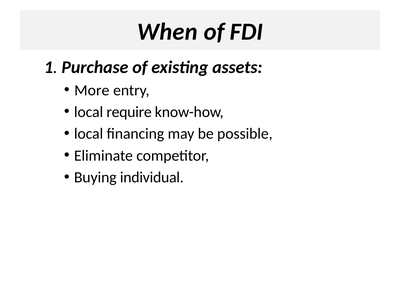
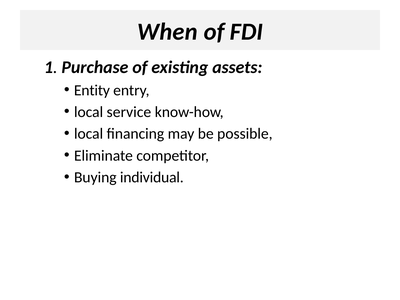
More: More -> Entity (92, 90)
require: require -> service (129, 112)
